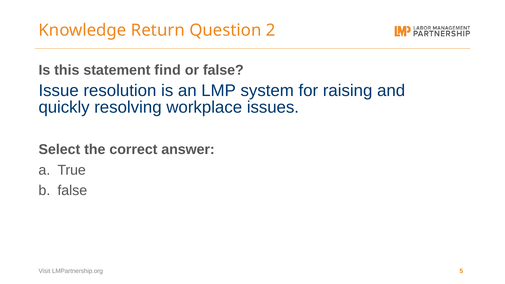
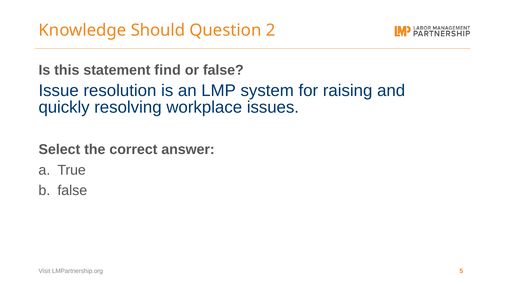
Return: Return -> Should (158, 30)
